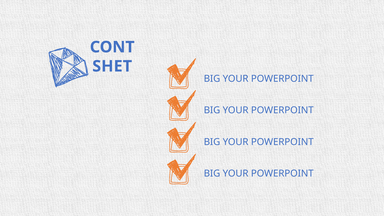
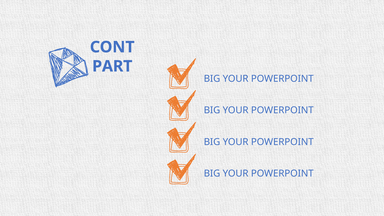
SHET: SHET -> PART (112, 66)
